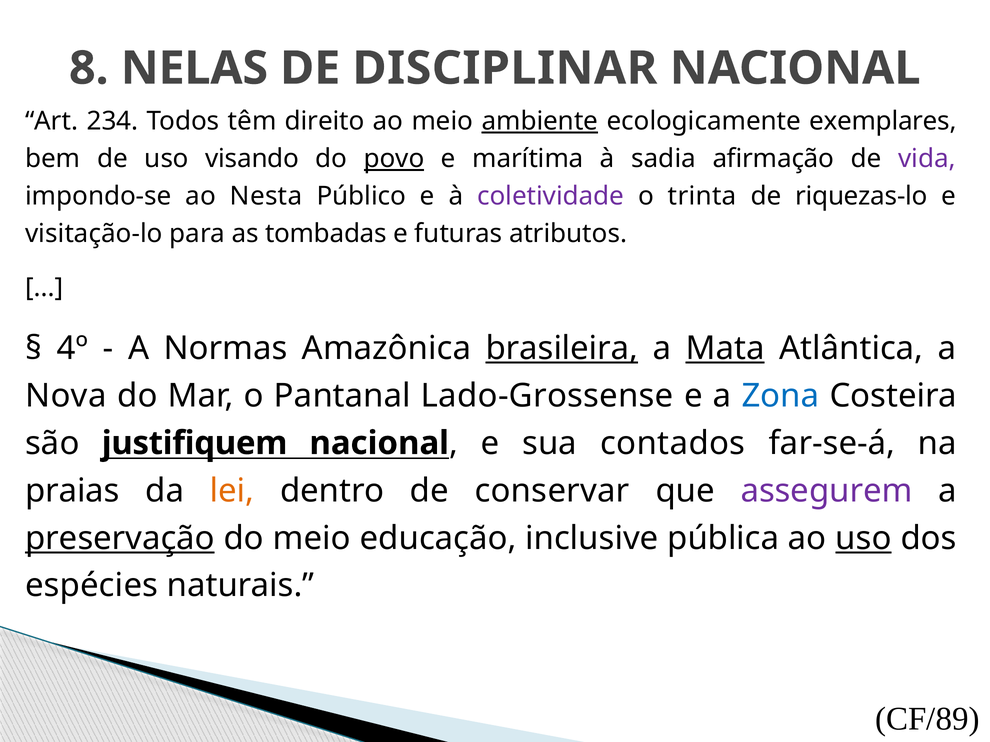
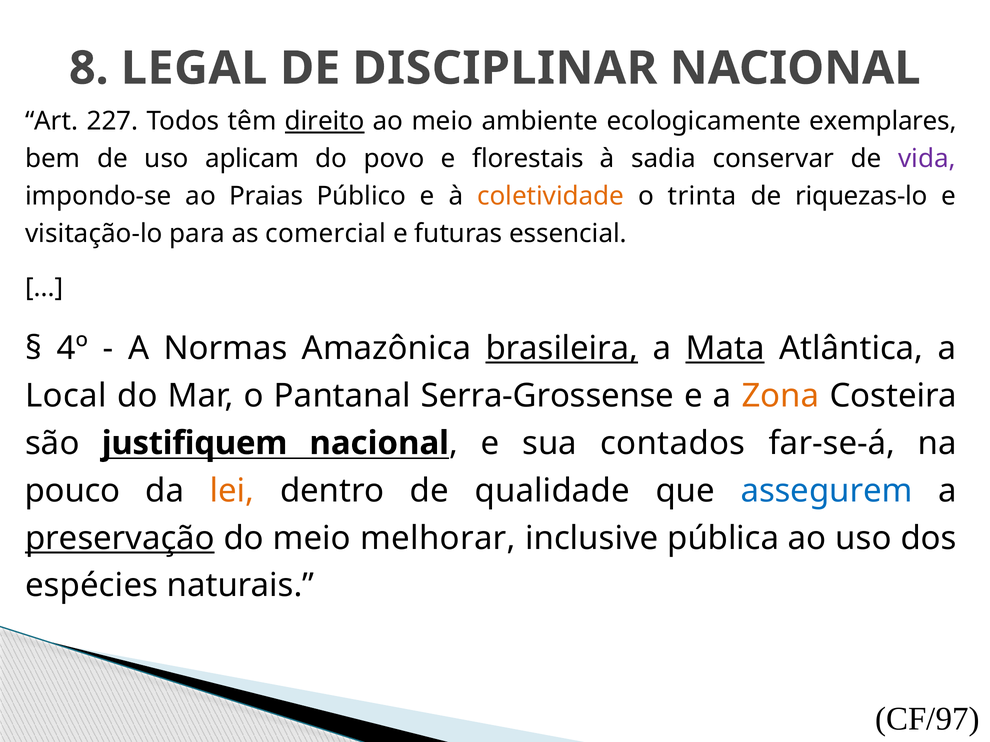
NELAS: NELAS -> LEGAL (194, 68)
234: 234 -> 227 (112, 121)
direito underline: none -> present (325, 121)
ambiente underline: present -> none (540, 121)
visando: visando -> aplicam (252, 159)
povo underline: present -> none (394, 159)
marítima: marítima -> florestais (528, 159)
afirmação: afirmação -> conservar (773, 159)
Nesta: Nesta -> Praias (266, 196)
coletividade colour: purple -> orange (551, 196)
tombadas: tombadas -> comercial (326, 234)
atributos: atributos -> essencial (568, 234)
Nova: Nova -> Local (66, 396)
Lado-Grossense: Lado-Grossense -> Serra-Grossense (547, 396)
Zona colour: blue -> orange (780, 396)
praias: praias -> pouco (73, 491)
conservar: conservar -> qualidade (552, 491)
assegurem colour: purple -> blue (827, 491)
educação: educação -> melhorar (438, 538)
uso underline: present -> none (863, 538)
CF/89: CF/89 -> CF/97 (927, 719)
